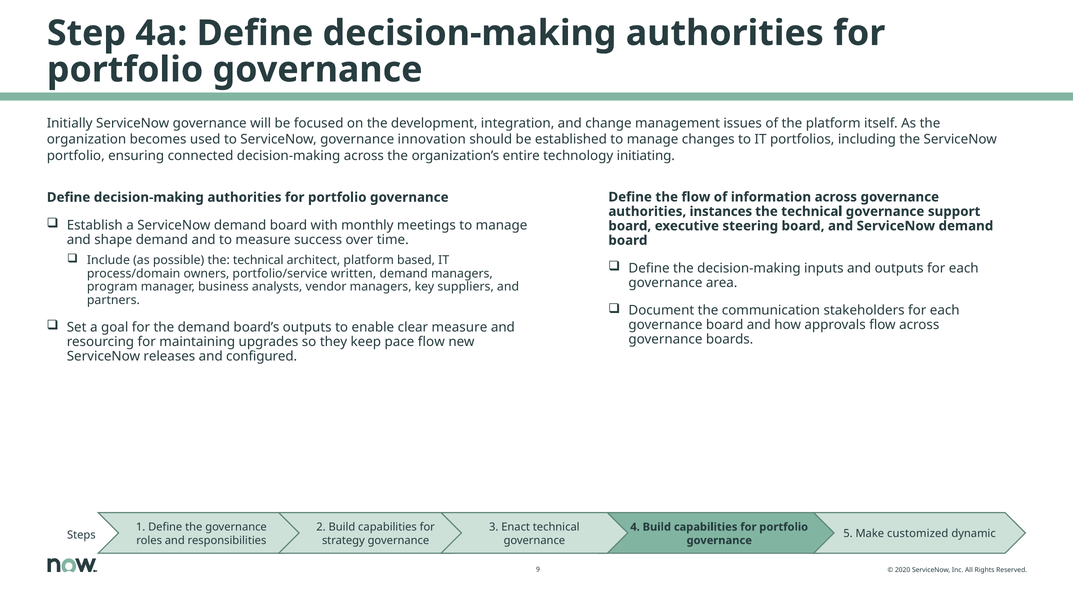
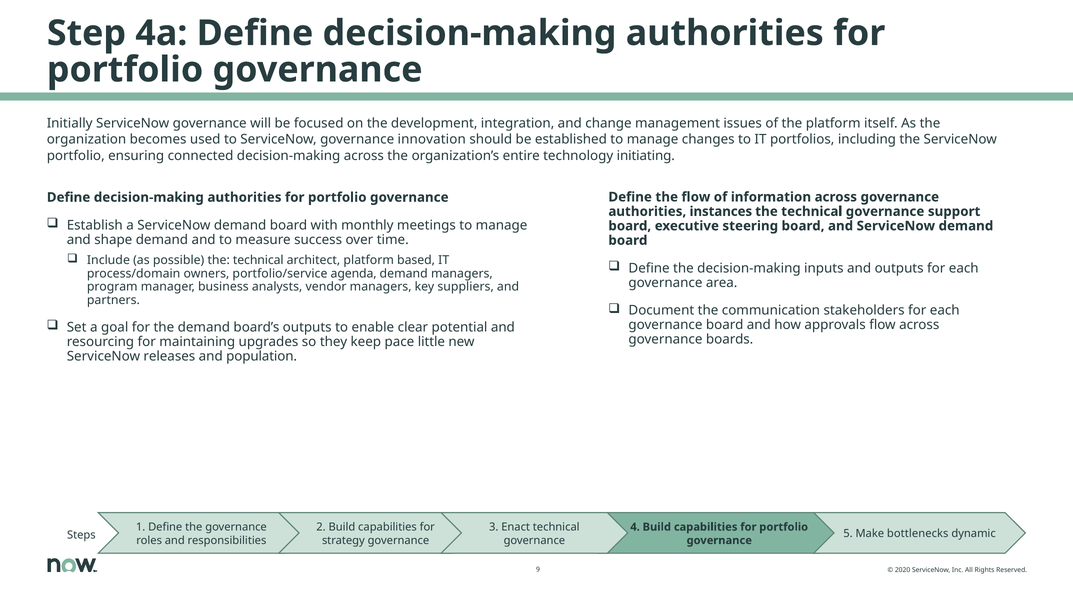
written: written -> agenda (354, 274)
clear measure: measure -> potential (460, 328)
pace flow: flow -> little (431, 342)
configured: configured -> population (262, 357)
customized: customized -> bottlenecks (918, 534)
